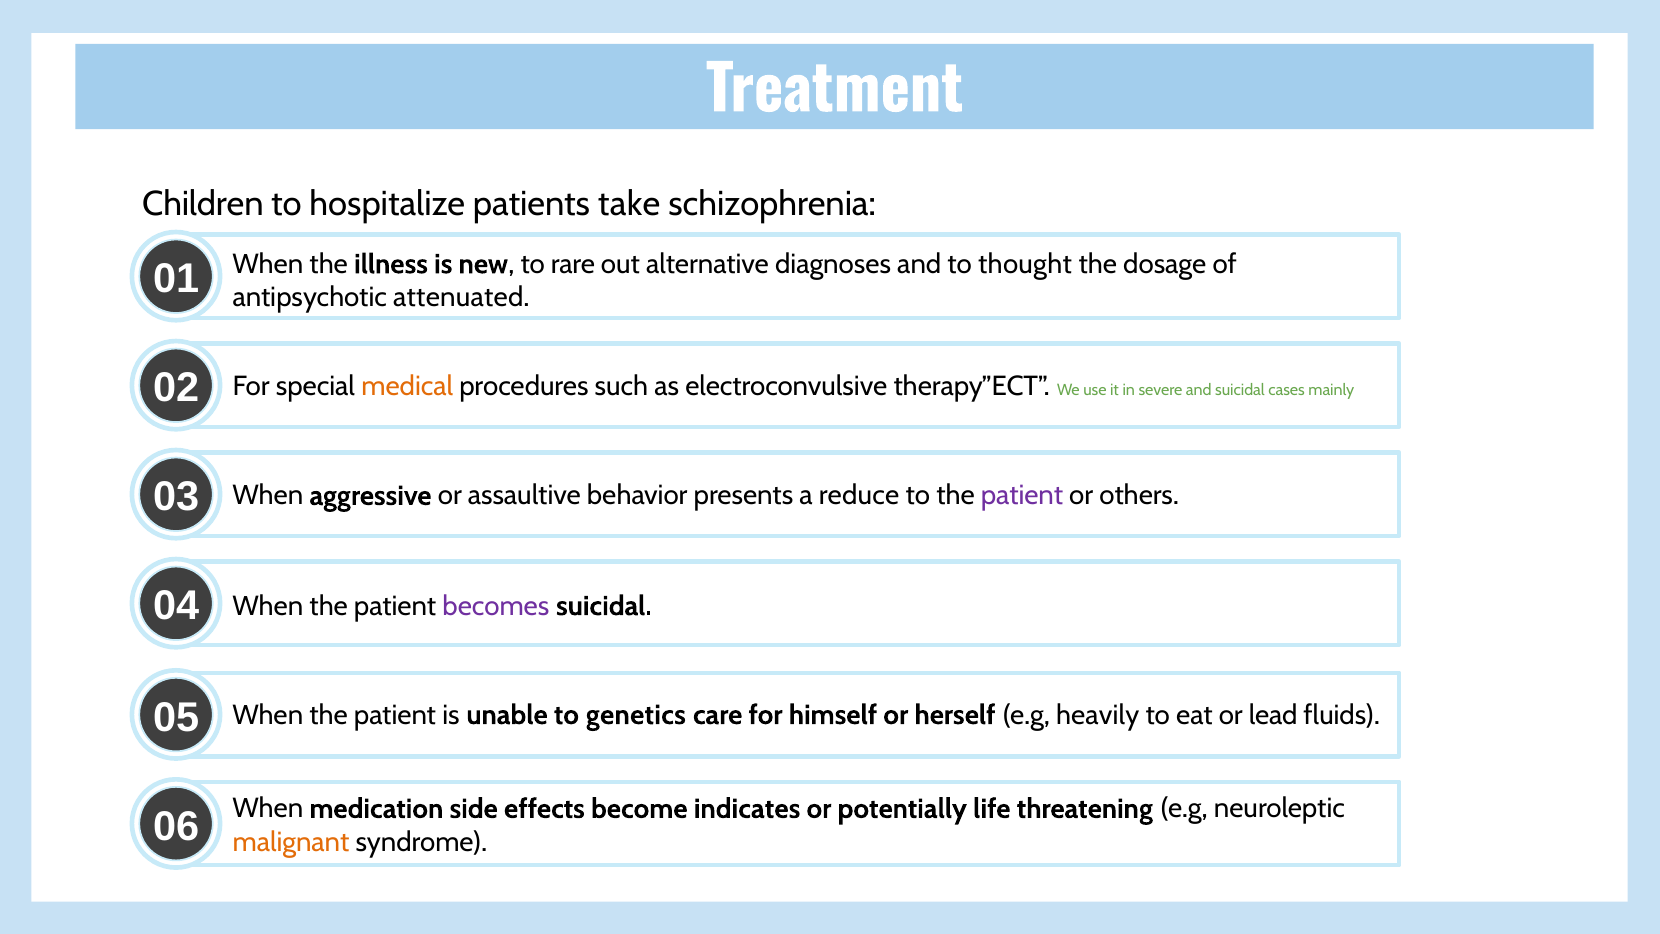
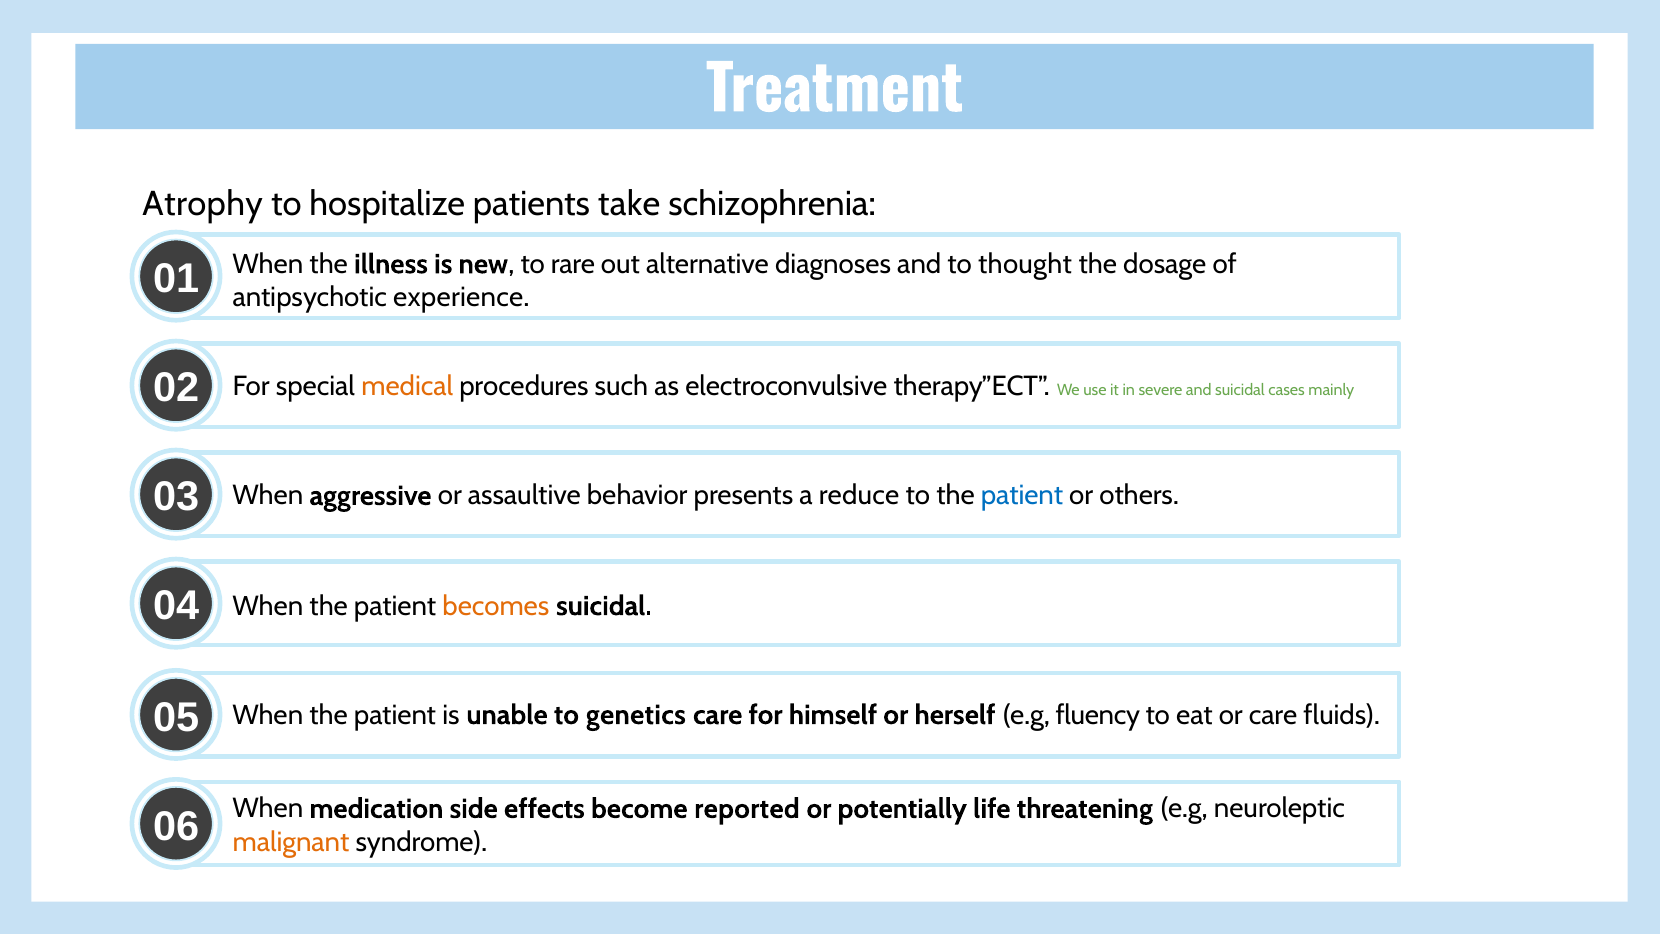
Children: Children -> Atrophy (203, 204)
attenuated: attenuated -> experience (461, 297)
patient colour: purple -> blue (1022, 496)
becomes colour: purple -> orange (496, 606)
heavily: heavily -> fluency (1098, 715)
or lead: lead -> care (1273, 715)
indicates: indicates -> reported (747, 809)
